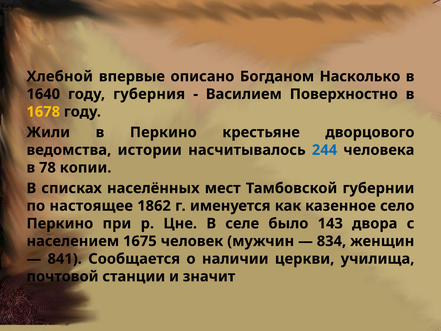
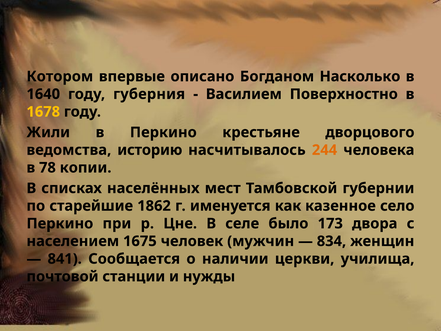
Хлебной: Хлебной -> Котором (60, 76)
истории: истории -> историю (150, 150)
244 colour: blue -> orange (324, 150)
настоящее: настоящее -> старейшие (91, 206)
143: 143 -> 173 (330, 223)
значит: значит -> нужды (209, 276)
